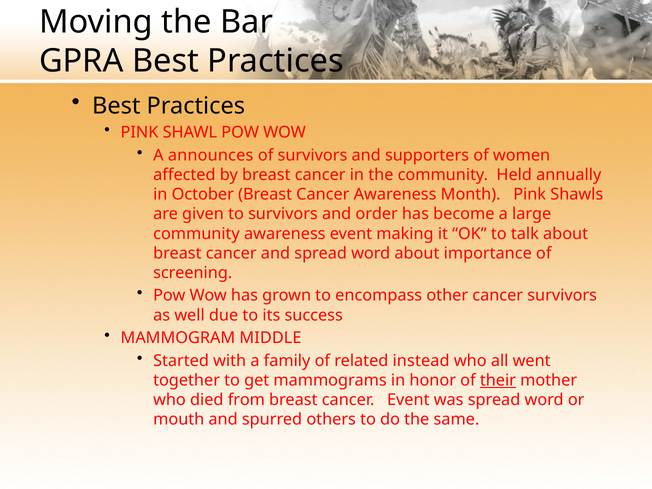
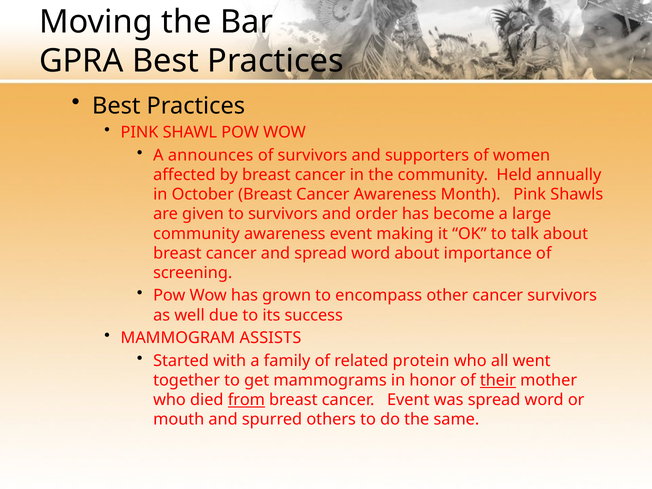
MIDDLE: MIDDLE -> ASSISTS (270, 338)
instead: instead -> protein (421, 361)
from underline: none -> present (246, 400)
